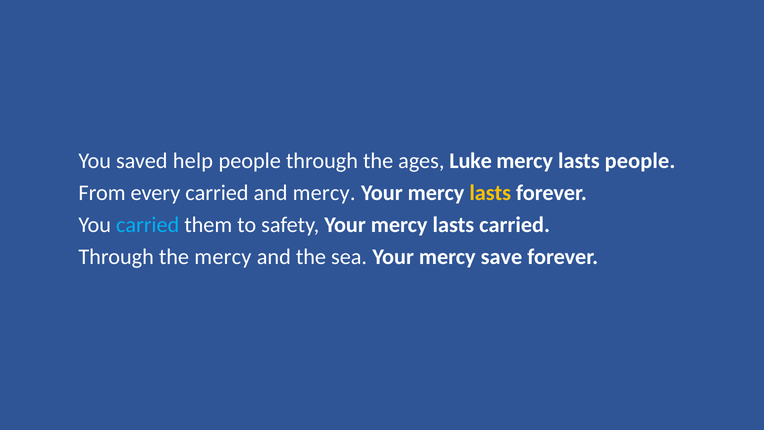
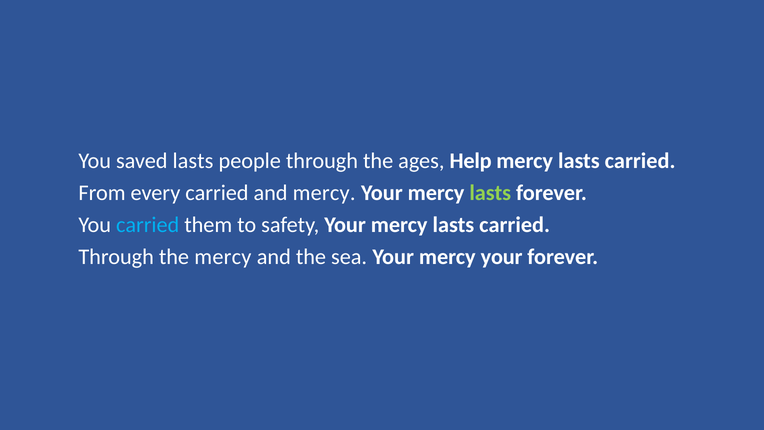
saved help: help -> lasts (193, 161)
Luke: Luke -> Help (471, 161)
people: people -> carried (640, 161)
lasts colour: yellow -> light green (490, 193)
Your mercy save: save -> your (502, 257)
